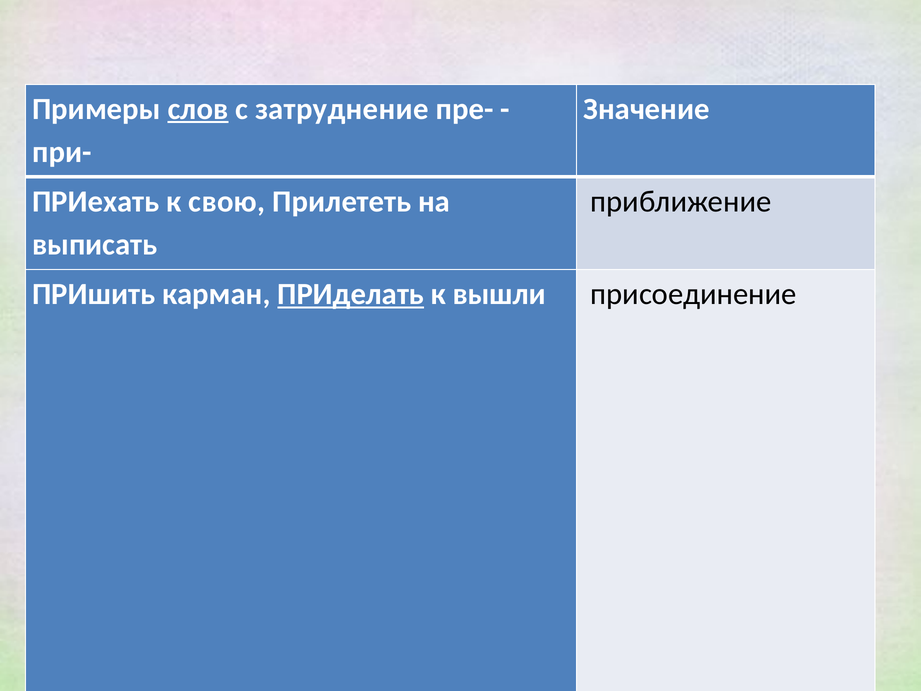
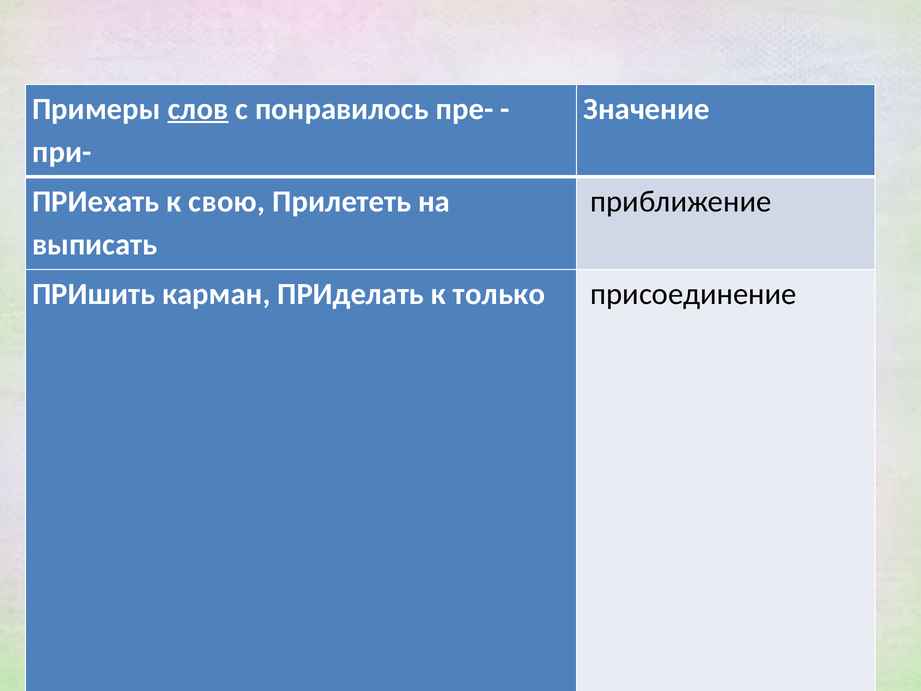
затруднение: затруднение -> понравилось (342, 109)
ПРИделать underline: present -> none (351, 294)
вышли: вышли -> только (499, 294)
